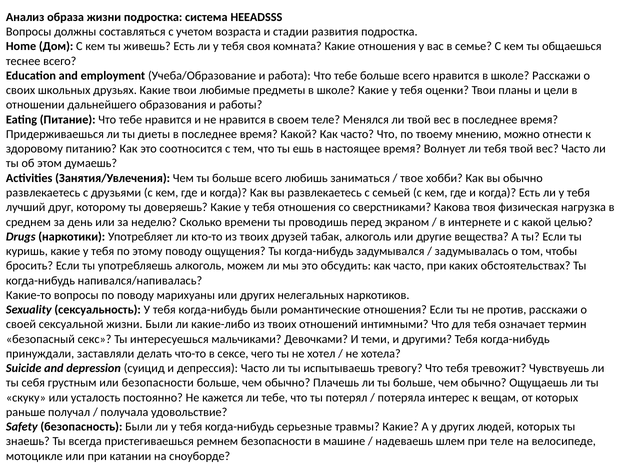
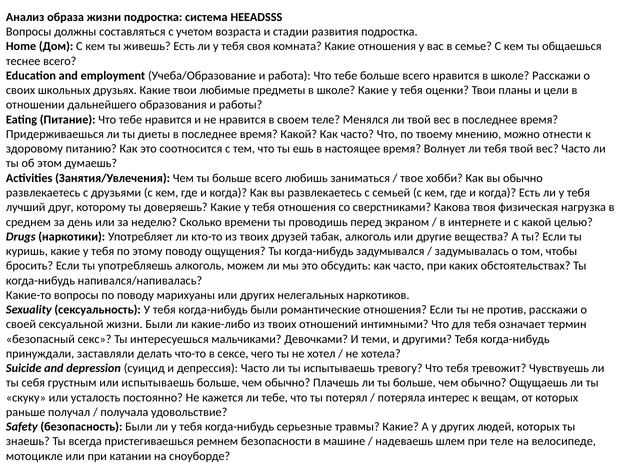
или безопасности: безопасности -> испытываешь (158, 383)
